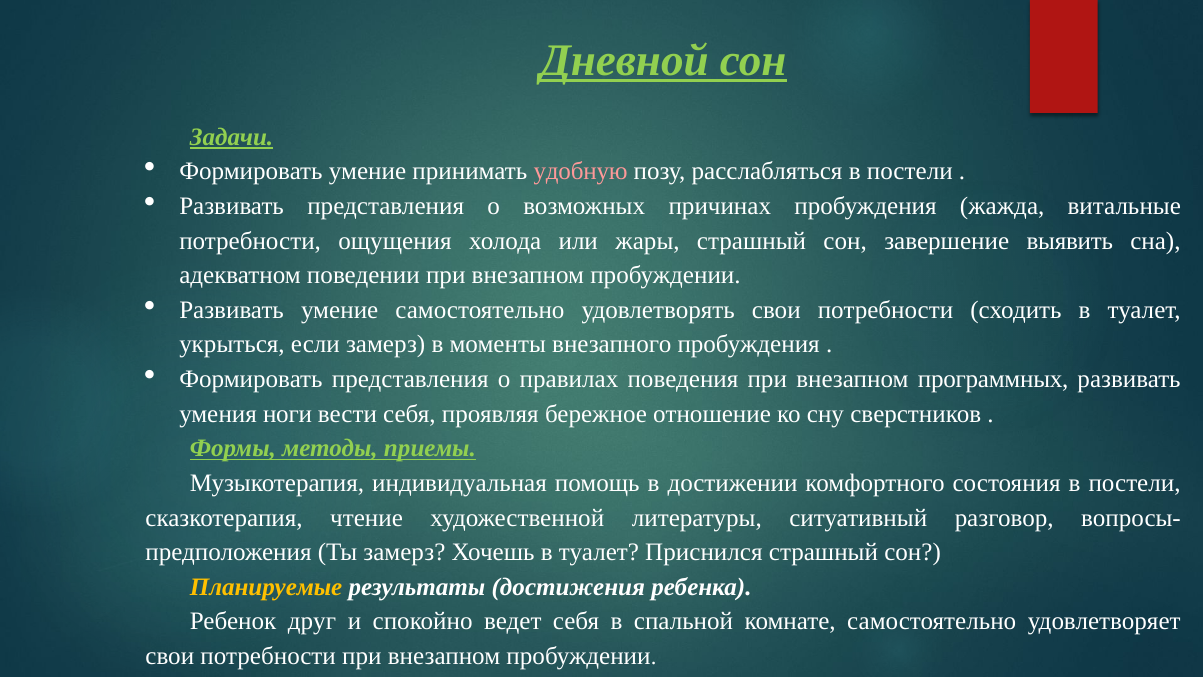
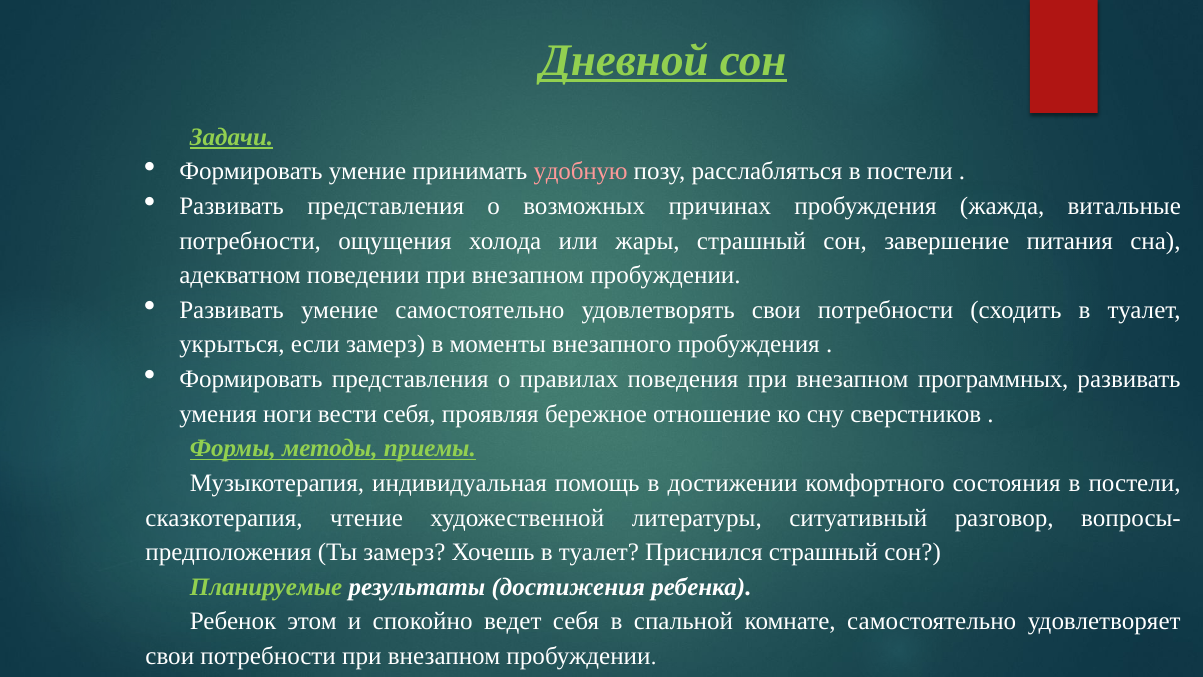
выявить: выявить -> питания (1070, 241)
Планируемые colour: yellow -> light green (266, 587)
друг: друг -> этом (312, 621)
